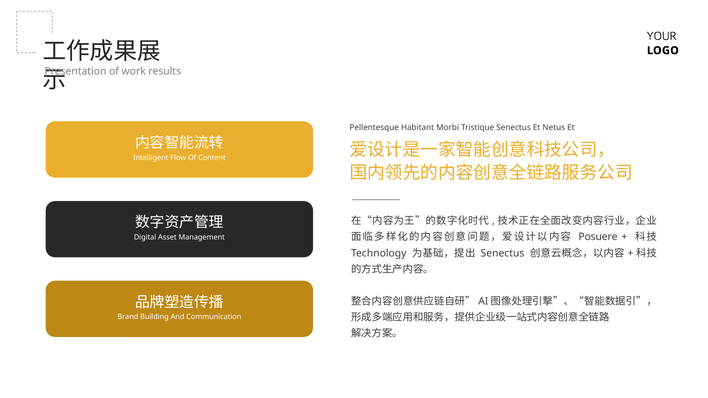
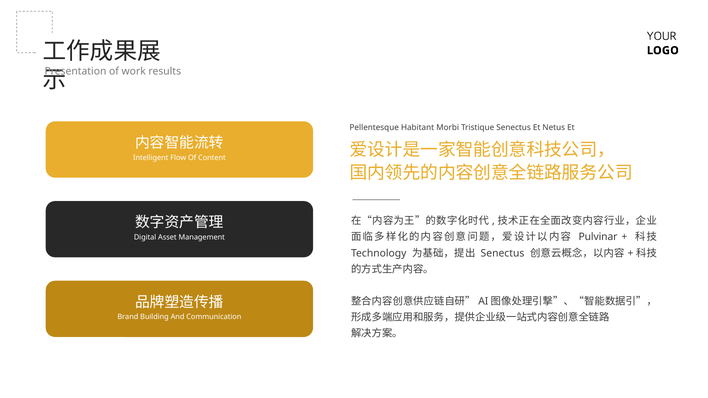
Posuere: Posuere -> Pulvinar (598, 237)
